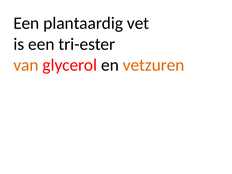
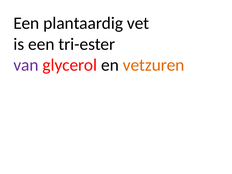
van colour: orange -> purple (26, 65)
